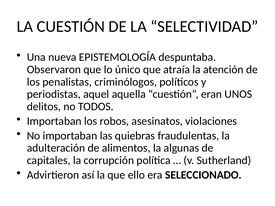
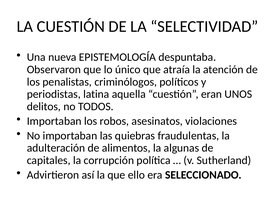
aquel: aquel -> latina (96, 94)
